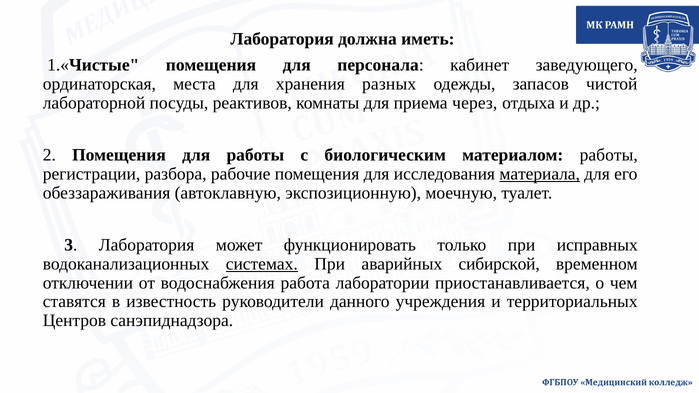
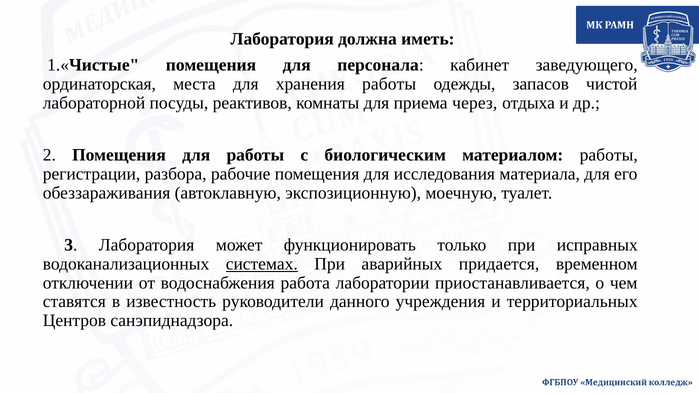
хранения разных: разных -> работы (389, 84)
материала underline: present -> none (540, 174)
сибирской: сибирской -> придается (499, 264)
